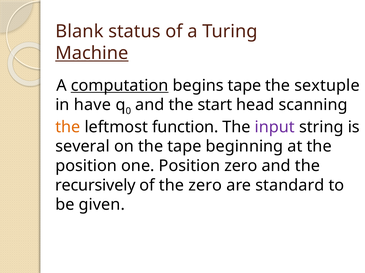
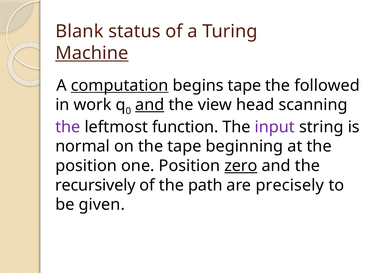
sextuple: sextuple -> followed (327, 86)
have: have -> work (93, 105)
and underline: none -> present (150, 105)
start: start -> view (215, 105)
the colour: orange -> purple (68, 127)
several: several -> normal (83, 147)
zero underline: none -> present (241, 166)
the zero: zero -> path (205, 186)
standard: standard -> precisely (290, 186)
